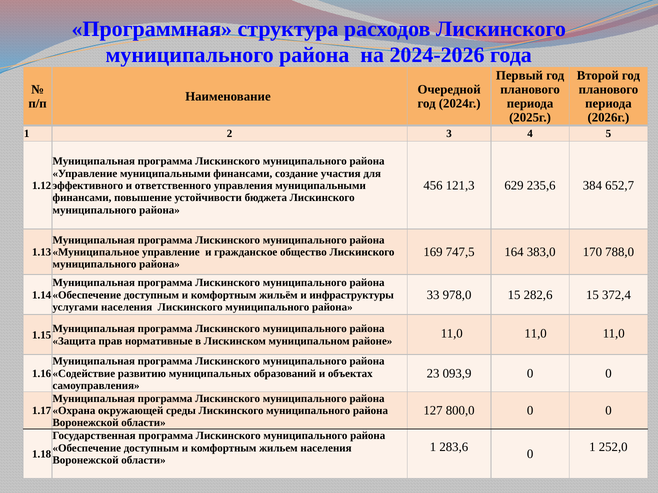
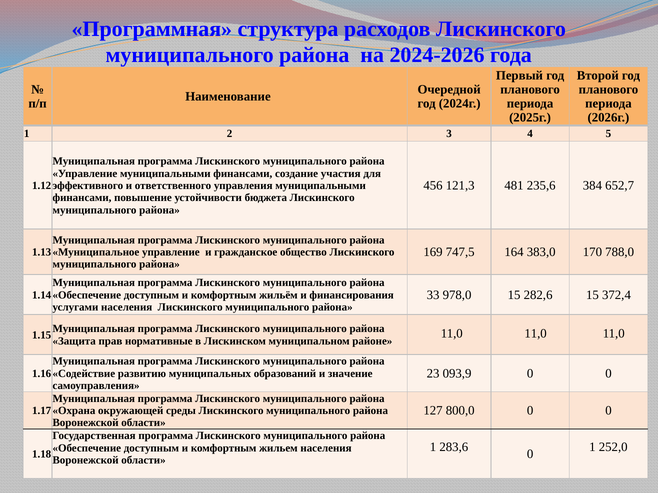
629: 629 -> 481 (514, 186)
инфраструктуры: инфраструктуры -> финансирования (352, 295)
объектах: объектах -> значение (350, 374)
